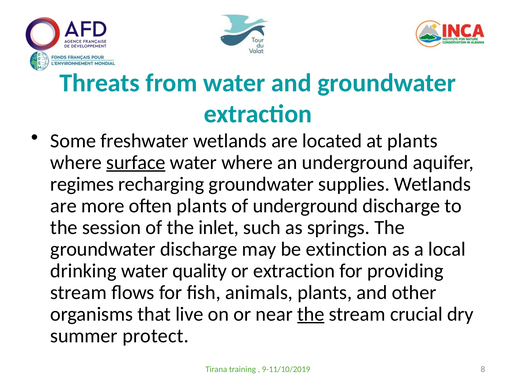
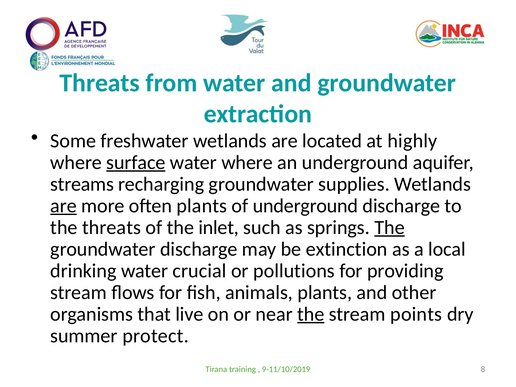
at plants: plants -> highly (412, 141)
regimes: regimes -> streams (82, 184)
are underline: none -> present (63, 206)
the session: session -> threats (112, 227)
The underline: none -> present (390, 227)
quality: quality -> crucial (200, 271)
or extraction: extraction -> pollutions (294, 271)
crucial: crucial -> points (416, 314)
